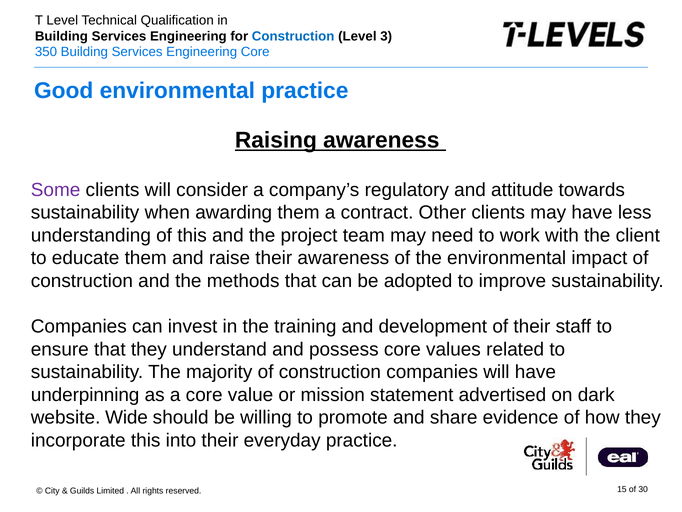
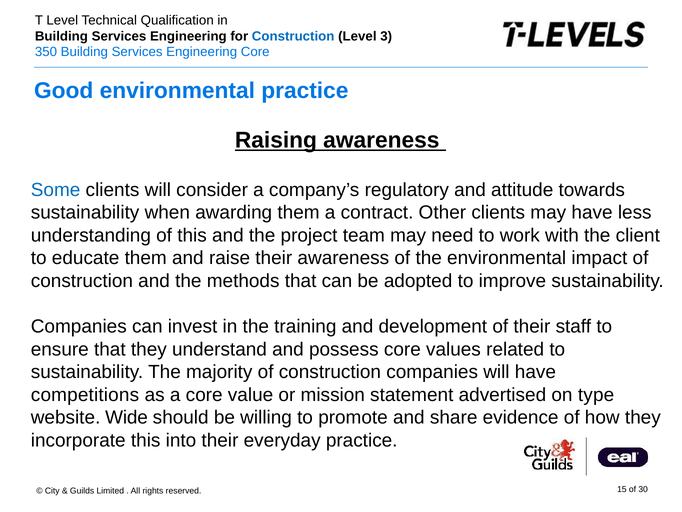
Some colour: purple -> blue (56, 190)
underpinning: underpinning -> competitions (85, 394)
dark: dark -> type (596, 394)
